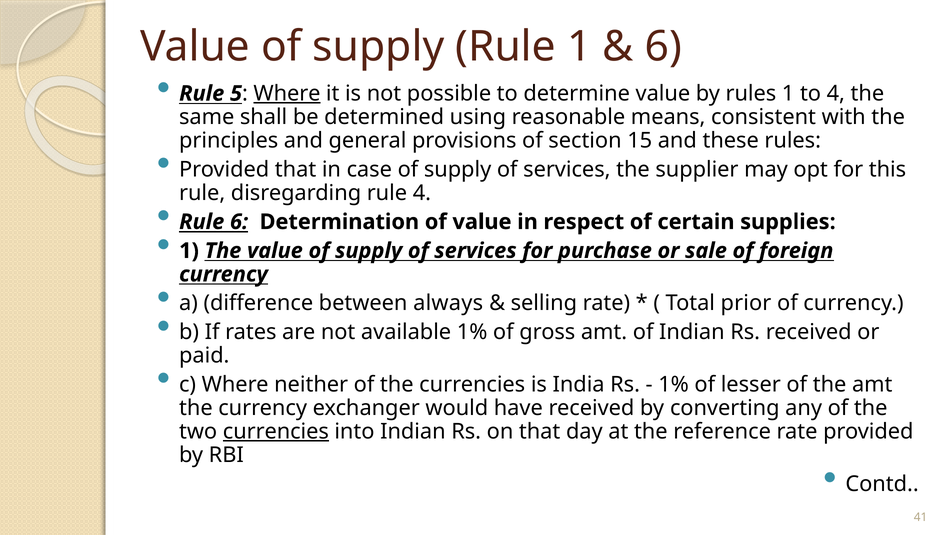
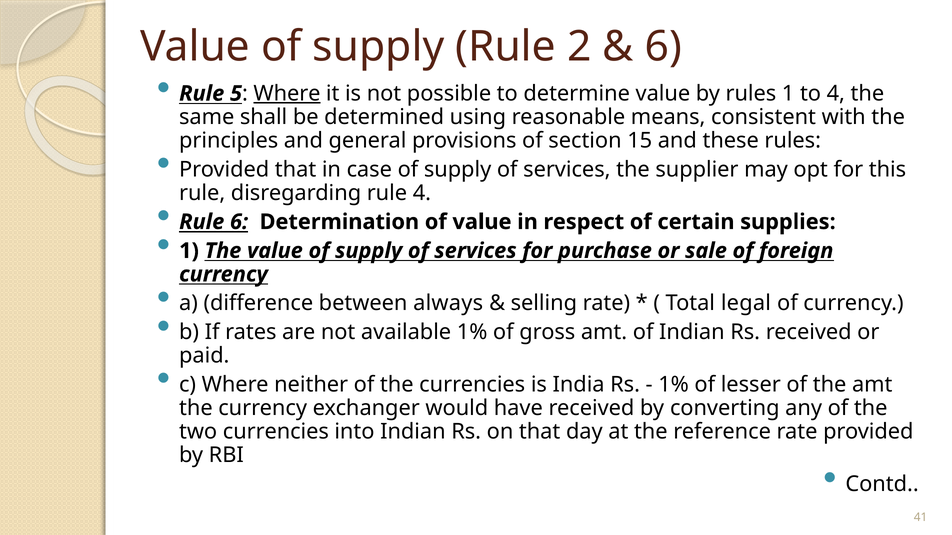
Rule 1: 1 -> 2 (579, 47)
prior: prior -> legal (746, 303)
currencies underline: present -> none (276, 432)
